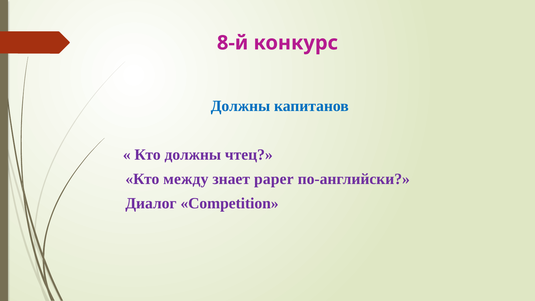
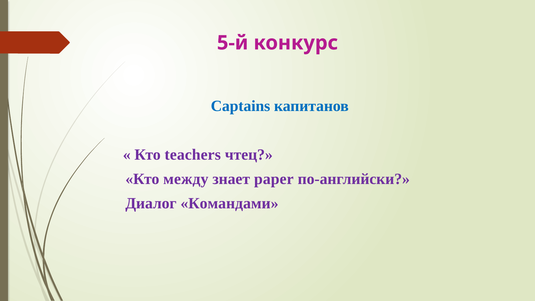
8-й: 8-й -> 5-й (233, 43)
Должны: Должны -> Captains (241, 106)
Кто должны: должны -> teachers (193, 155)
Competition: Competition -> Командами (229, 203)
